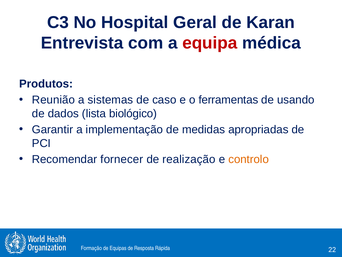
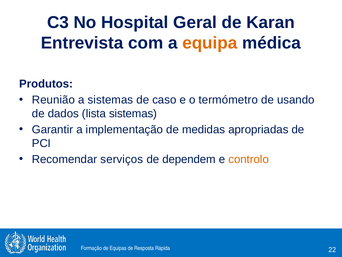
equipa colour: red -> orange (210, 43)
ferramentas: ferramentas -> termómetro (228, 100)
lista biológico: biológico -> sistemas (133, 113)
fornecer: fornecer -> serviços (122, 159)
realização: realização -> dependem (189, 159)
